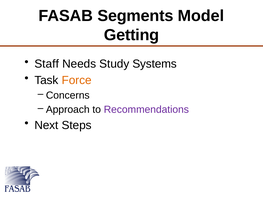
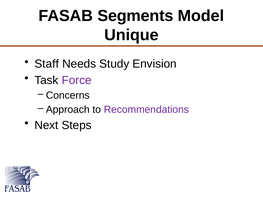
Getting: Getting -> Unique (131, 35)
Systems: Systems -> Envision (155, 64)
Force colour: orange -> purple (77, 80)
